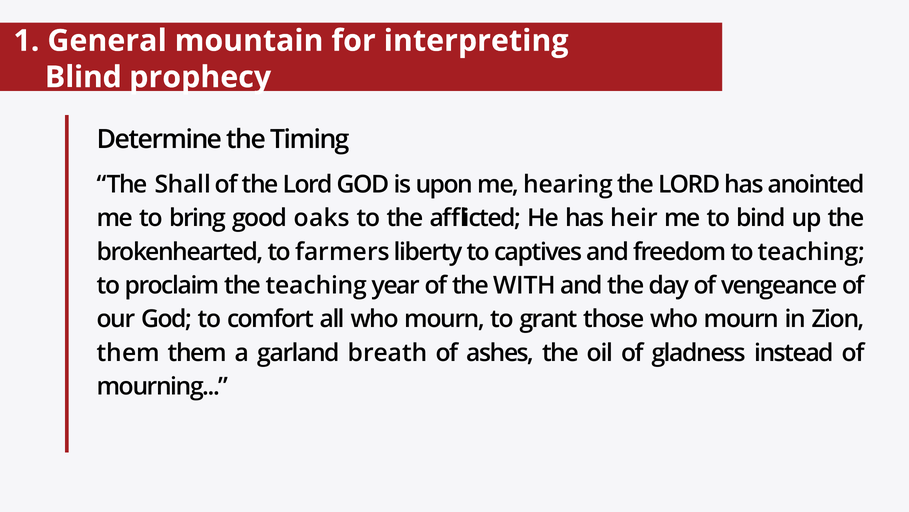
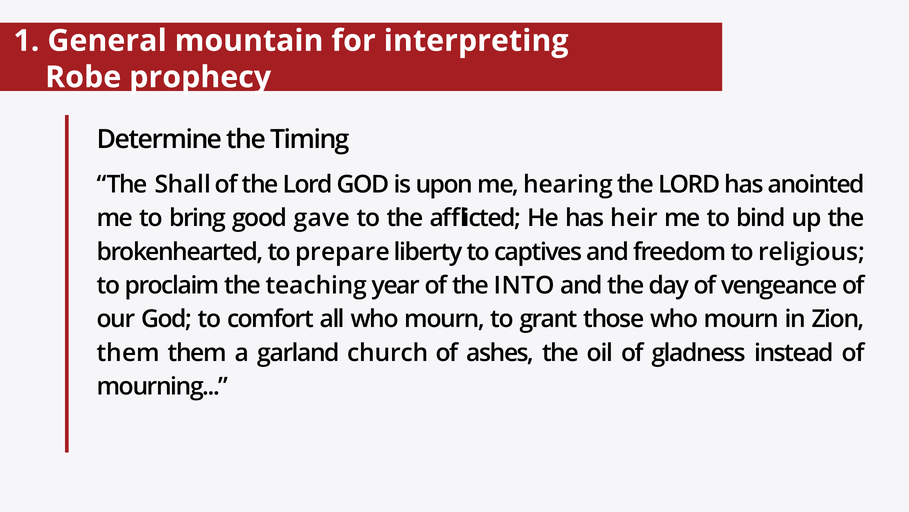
Blind: Blind -> Robe (83, 77)
oaks: oaks -> gave (322, 218)
farmers: farmers -> prepare (342, 252)
to teaching: teaching -> religious (811, 252)
WITH: WITH -> INTO (524, 286)
breath: breath -> church (388, 353)
